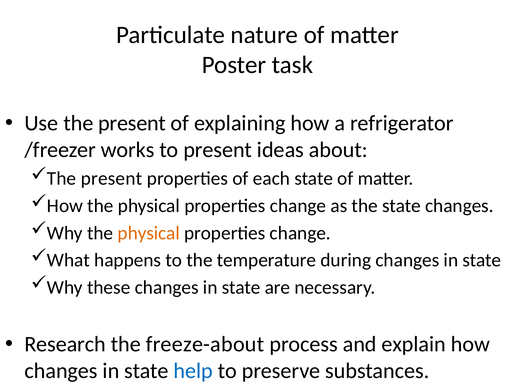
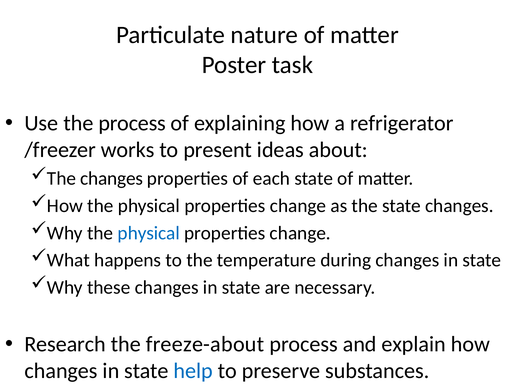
Use the present: present -> process (132, 123)
present: present -> changes (112, 179)
physical colour: orange -> blue (149, 233)
